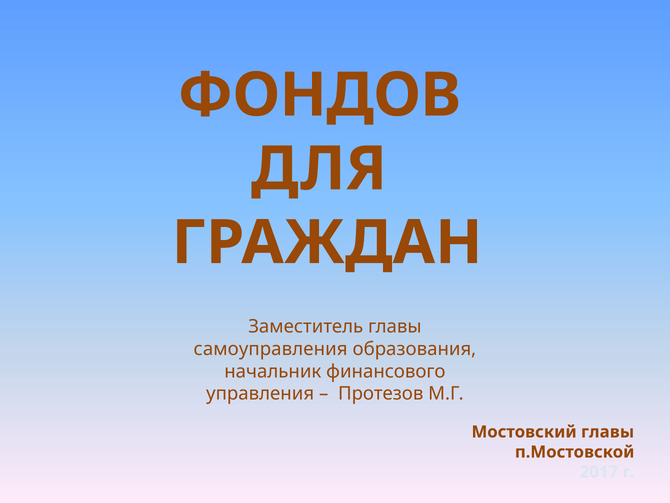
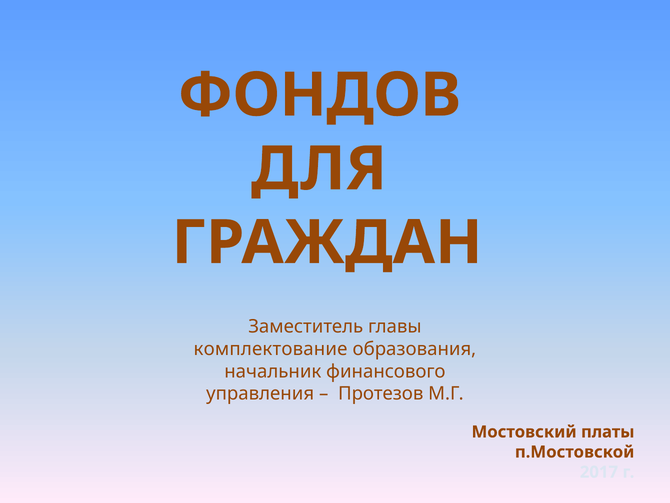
самоуправления: самоуправления -> комплектование (271, 349)
Мостовский главы: главы -> платы (608, 432)
